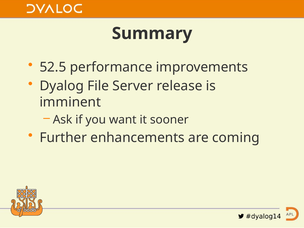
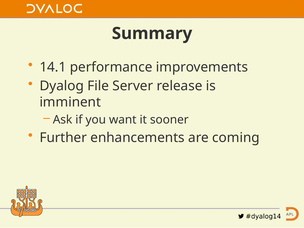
52.5: 52.5 -> 14.1 (53, 67)
